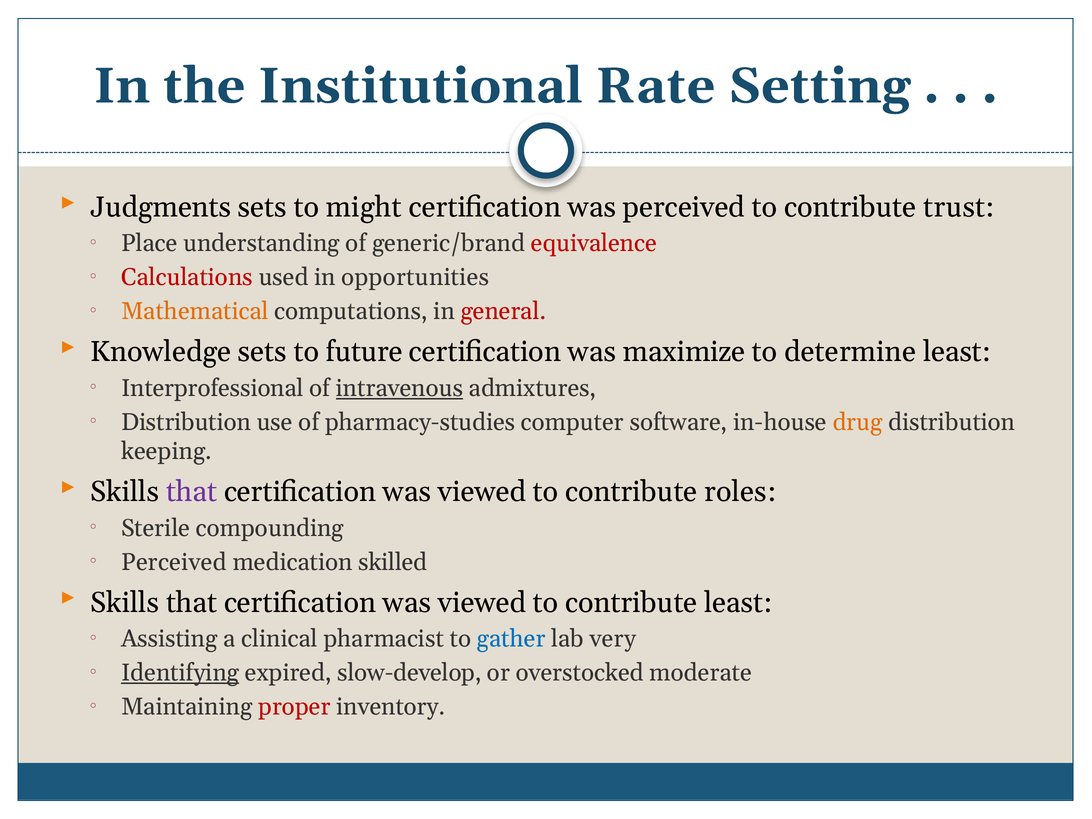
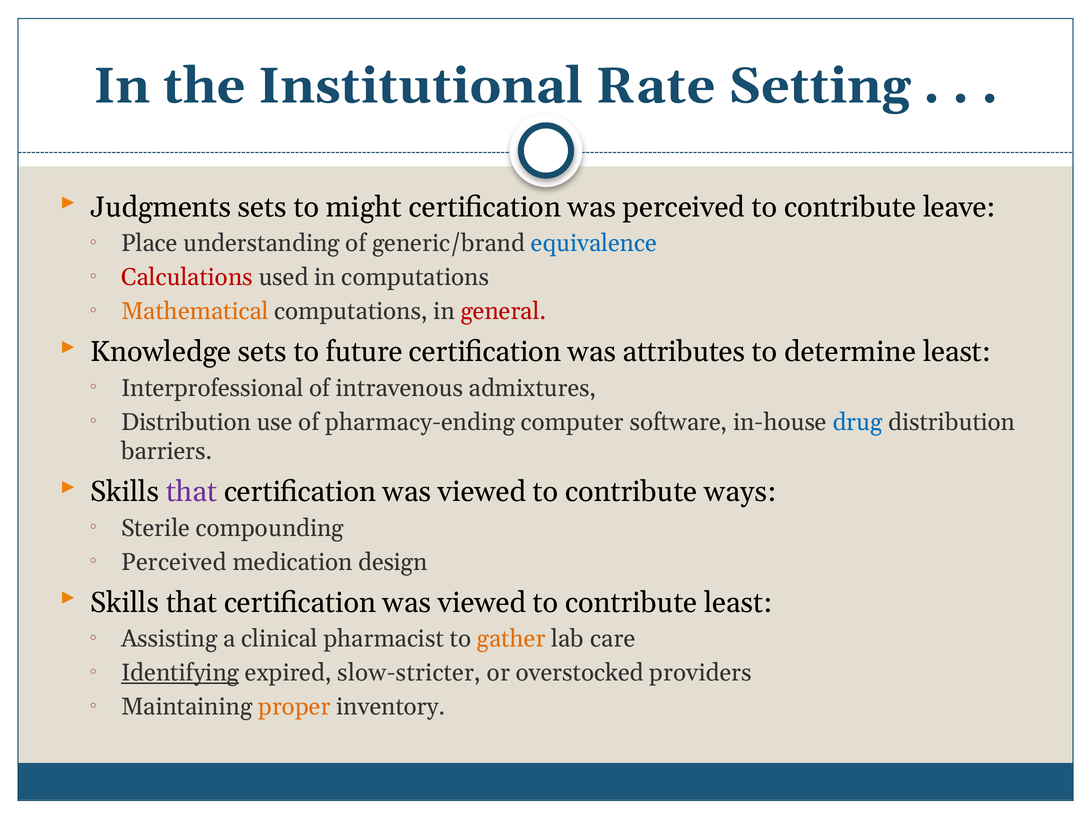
trust: trust -> leave (959, 207)
equivalence colour: red -> blue (594, 243)
in opportunities: opportunities -> computations (415, 277)
maximize: maximize -> attributes (684, 352)
intravenous underline: present -> none (400, 388)
pharmacy-studies: pharmacy-studies -> pharmacy-ending (420, 422)
drug colour: orange -> blue (858, 422)
keeping: keeping -> barriers (167, 451)
roles: roles -> ways (740, 492)
skilled: skilled -> design (393, 562)
gather colour: blue -> orange (511, 639)
very: very -> care (613, 639)
slow-develop: slow-develop -> slow-stricter (409, 673)
moderate: moderate -> providers (701, 673)
proper colour: red -> orange (294, 707)
